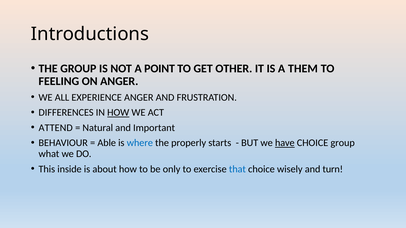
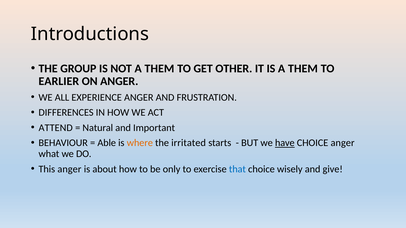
NOT A POINT: POINT -> THEM (159, 69)
FEELING: FEELING -> EARLIER (59, 81)
HOW underline: present -> none (118, 113)
where colour: blue -> orange (140, 143)
properly: properly -> irritated (189, 143)
CHOICE group: group -> anger (343, 143)
This inside: inside -> anger (69, 169)
turn: turn -> give (333, 169)
